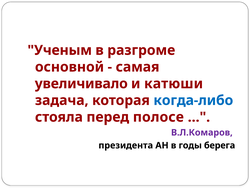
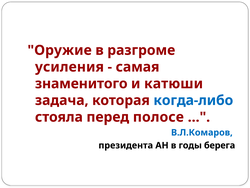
Ученым: Ученым -> Оружие (60, 50)
основной: основной -> усиления (69, 67)
увеличивало: увеличивало -> знаменитого (81, 83)
В.Л.Комаров colour: purple -> blue (202, 132)
